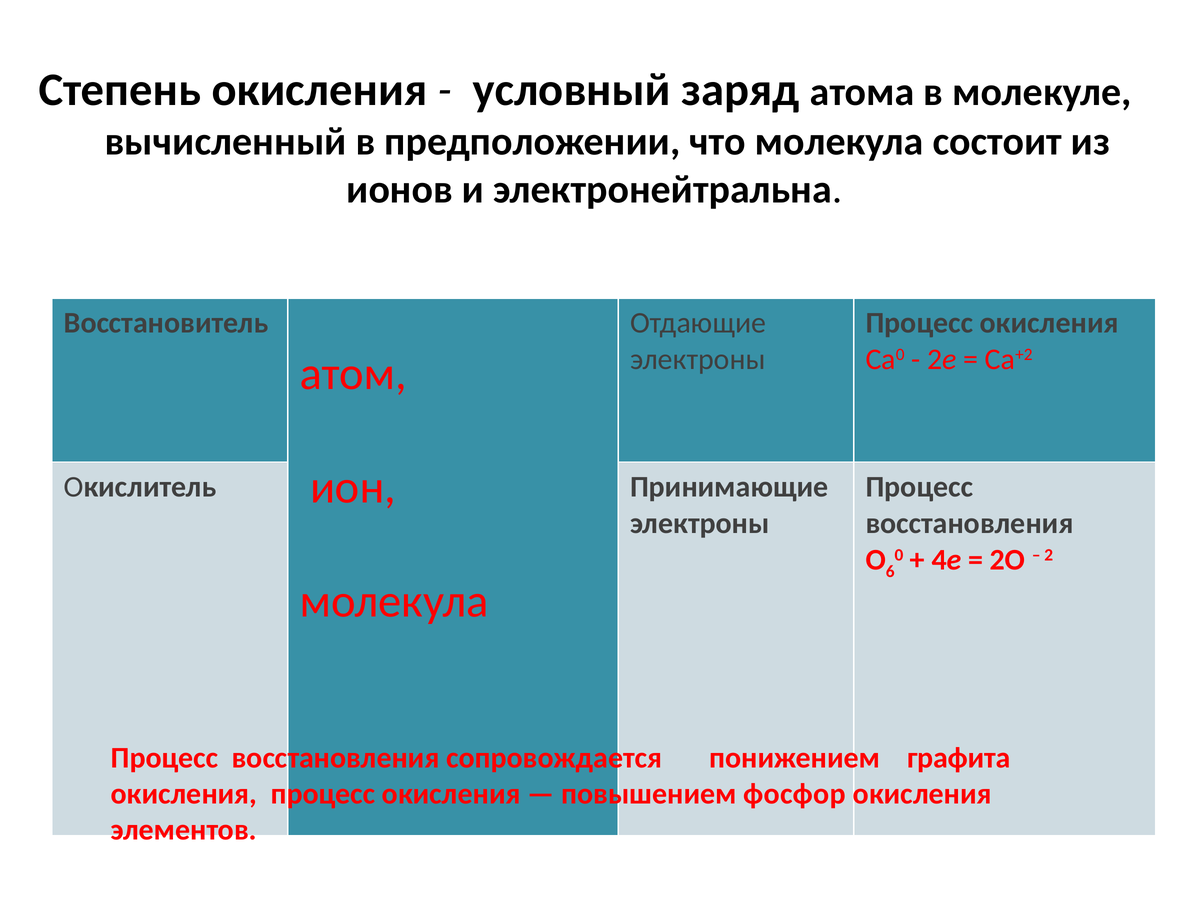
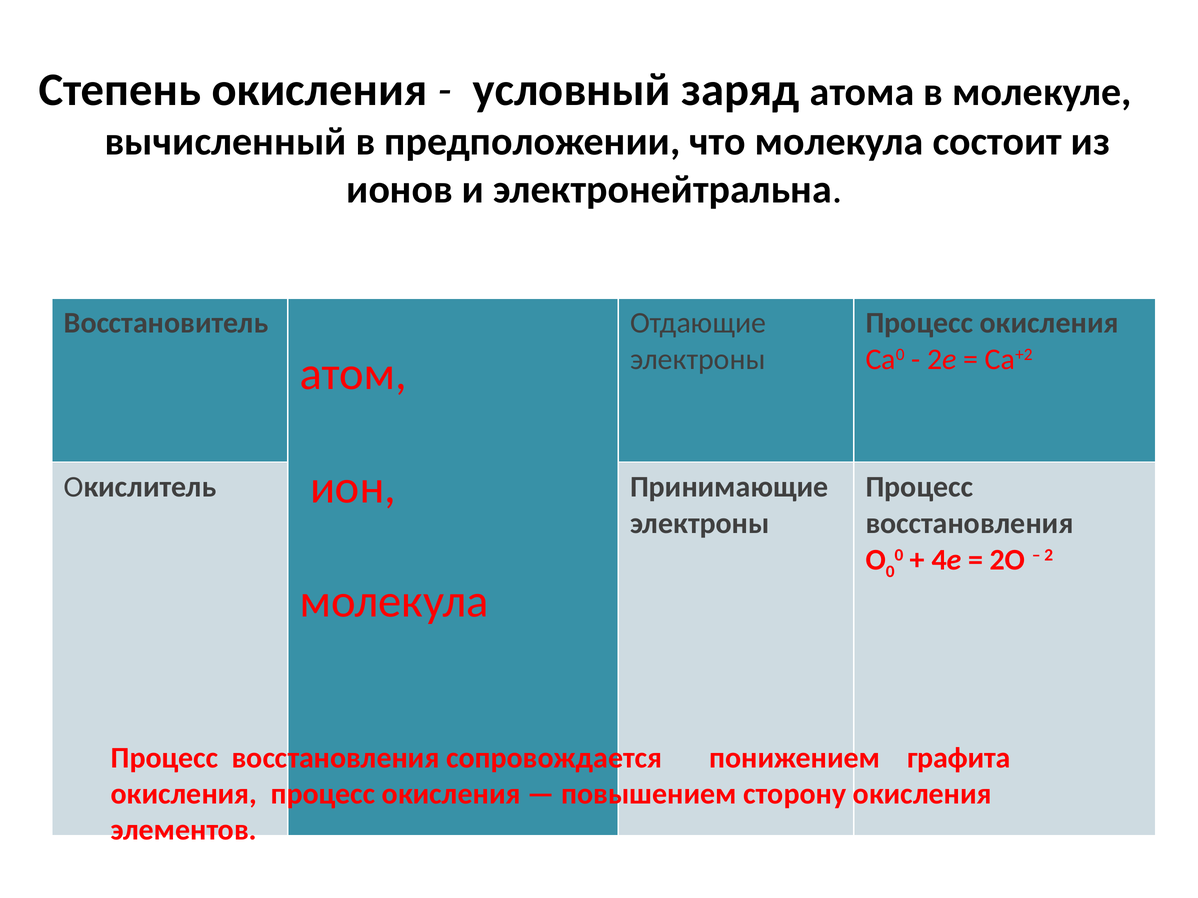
6: 6 -> 0 (890, 572)
фосфор: фосфор -> сторону (795, 794)
